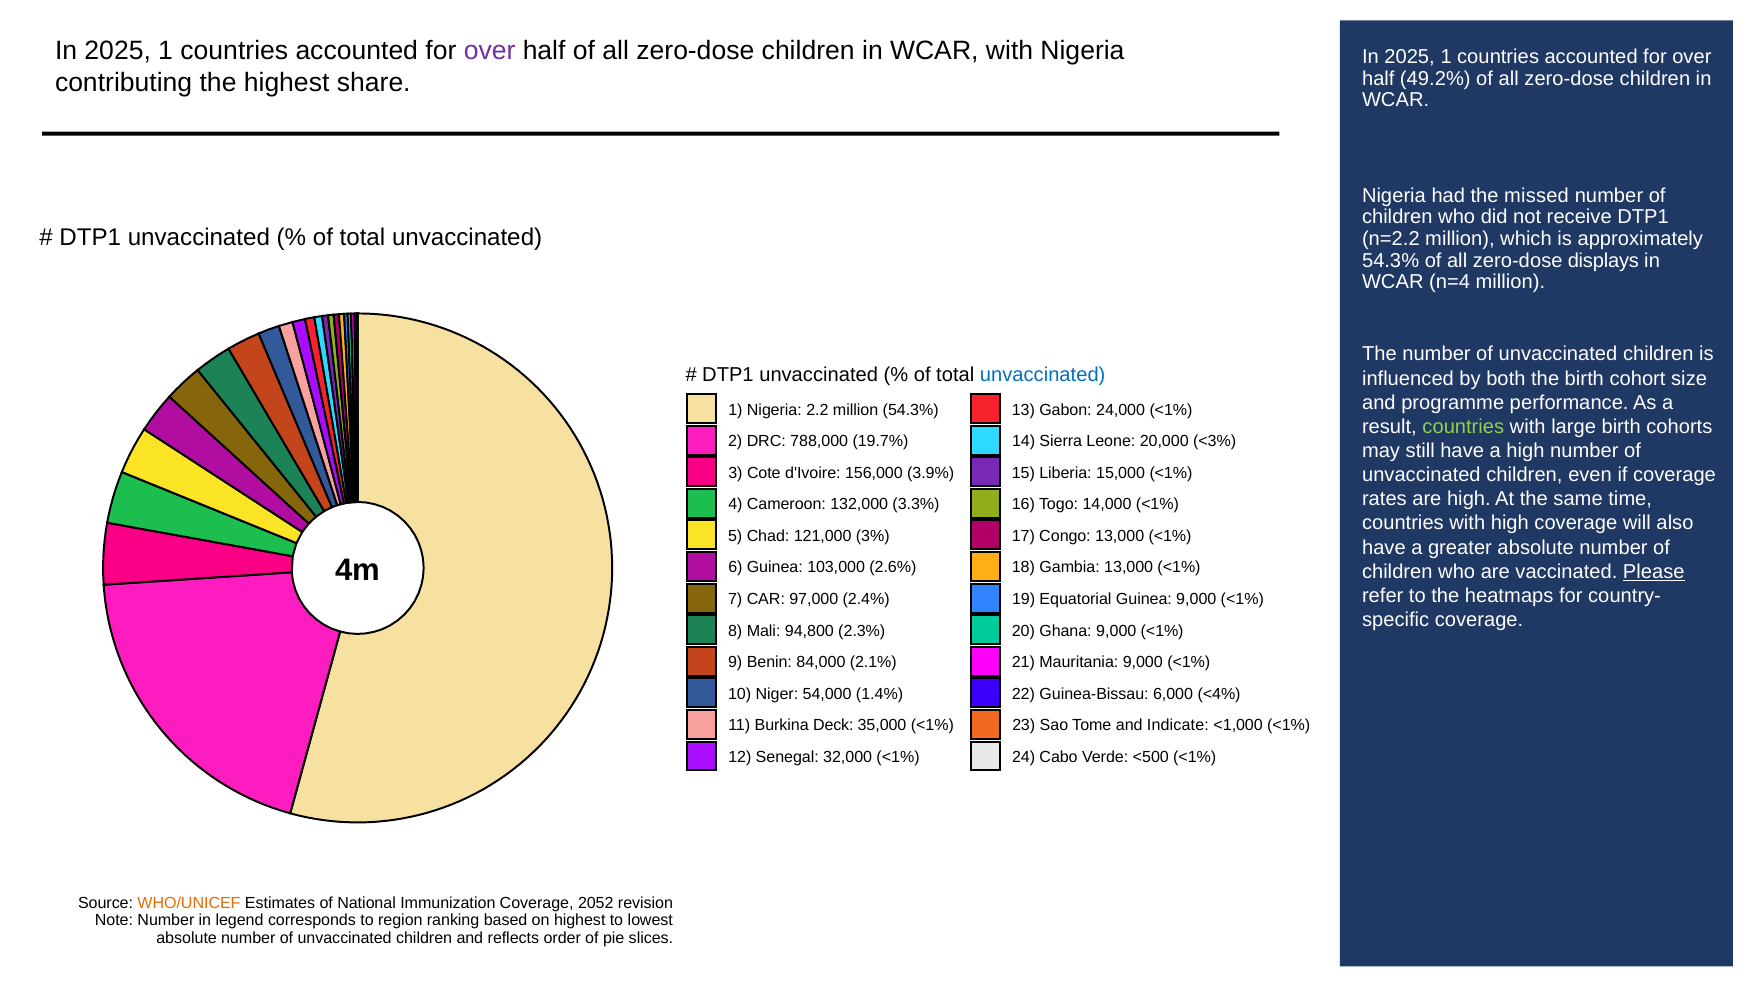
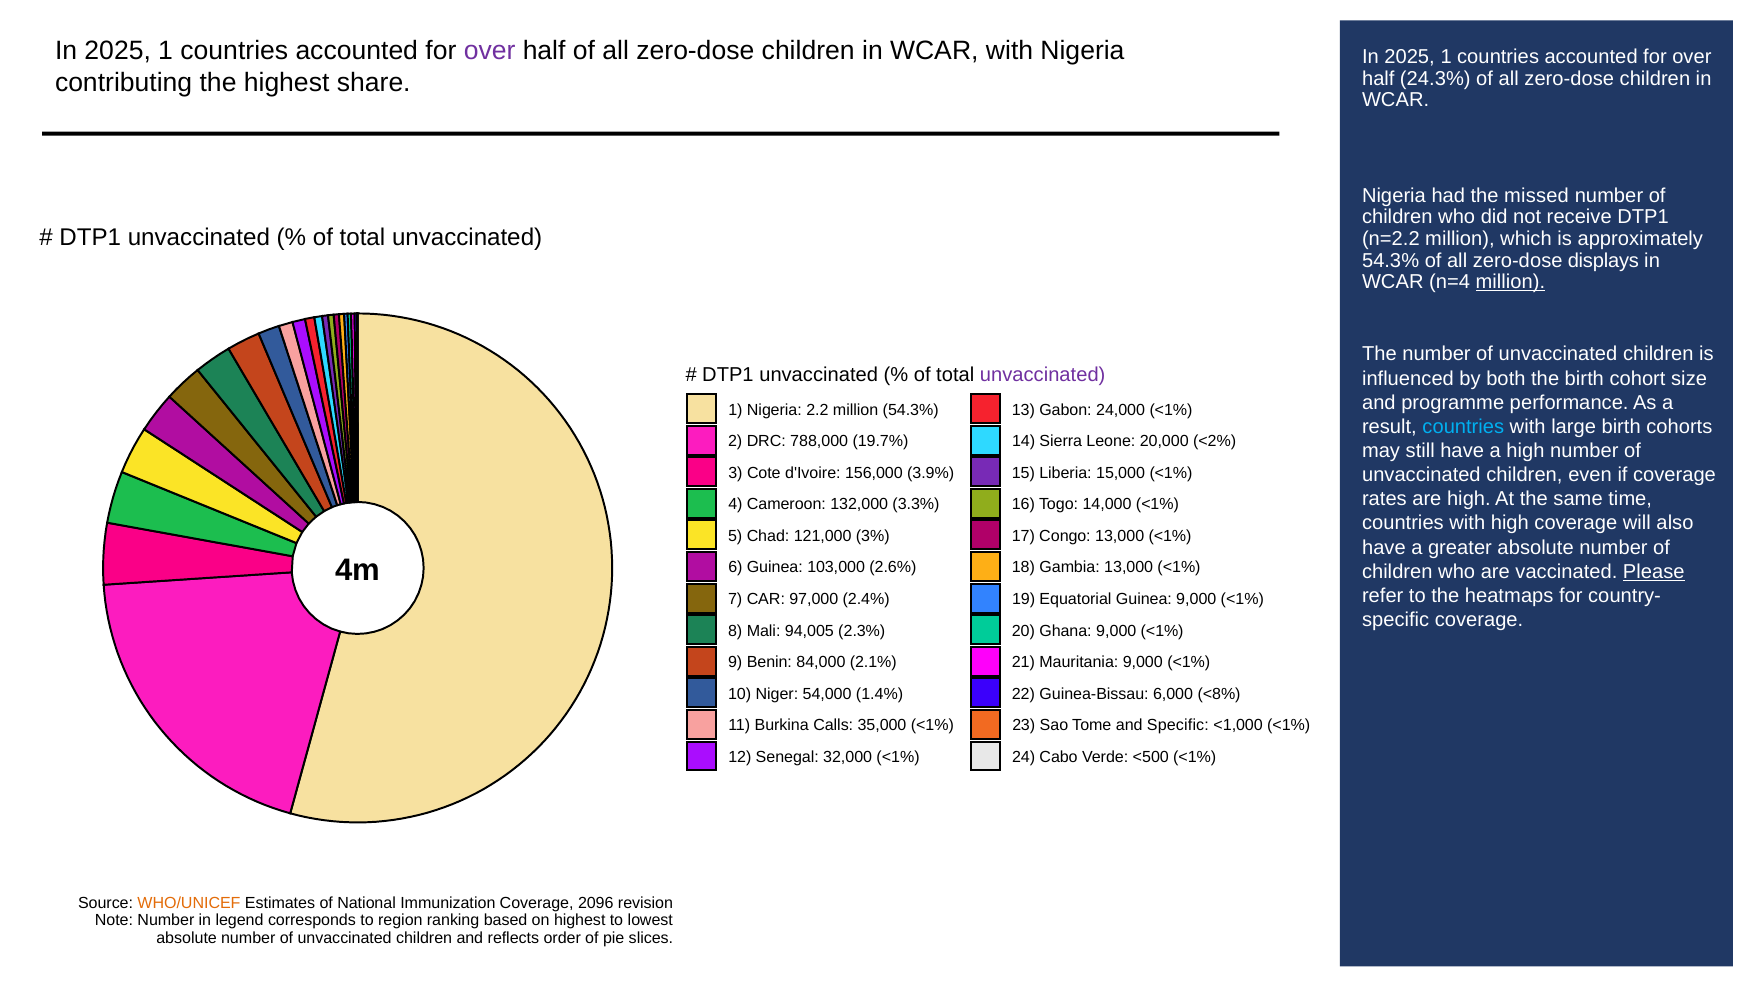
49.2%: 49.2% -> 24.3% (1435, 78)
million underline: none -> present (1510, 282)
unvaccinated colour: blue -> purple (1043, 375)
countries colour: light green -> light blue (1463, 427)
<3%: <3% -> <2% (1215, 441)
94,800: 94,800 -> 94,005 (809, 631)
<4%: <4% -> <8% (1219, 694)
Deck: Deck -> Calls (833, 726)
and Indicate: Indicate -> Specific (1178, 726)
2052: 2052 -> 2096 (596, 903)
